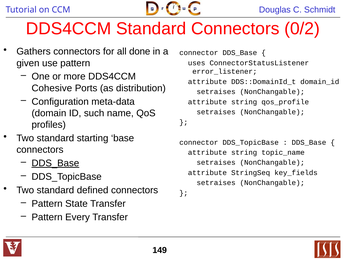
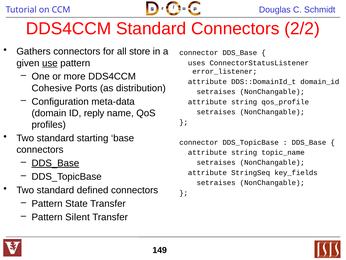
0/2: 0/2 -> 2/2 (302, 29)
done: done -> store (140, 51)
use underline: none -> present (50, 63)
such: such -> reply (94, 113)
Every: Every -> Silent (77, 217)
